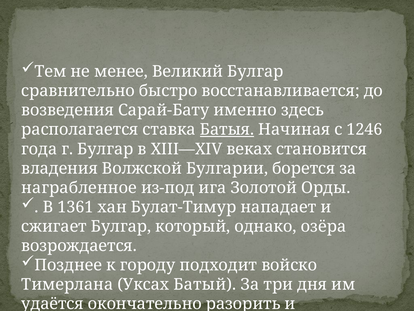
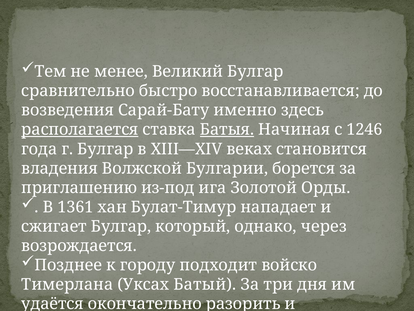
располагается underline: none -> present (80, 129)
награбленное: награбленное -> приглашению (79, 187)
озёра: озёра -> через (324, 226)
